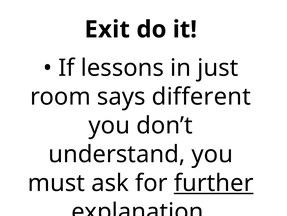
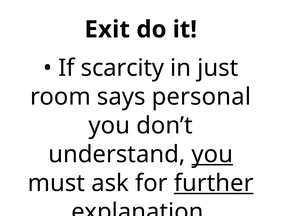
lessons: lessons -> scarcity (122, 68)
different: different -> personal (201, 96)
you underline: none -> present (212, 154)
